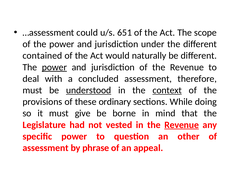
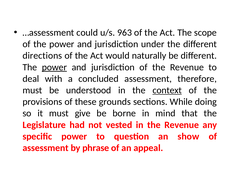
651: 651 -> 963 (125, 33)
contained: contained -> directions (42, 56)
understood underline: present -> none (89, 90)
ordinary: ordinary -> grounds (115, 102)
Revenue underline: present -> none (182, 125)
other: other -> show (188, 137)
